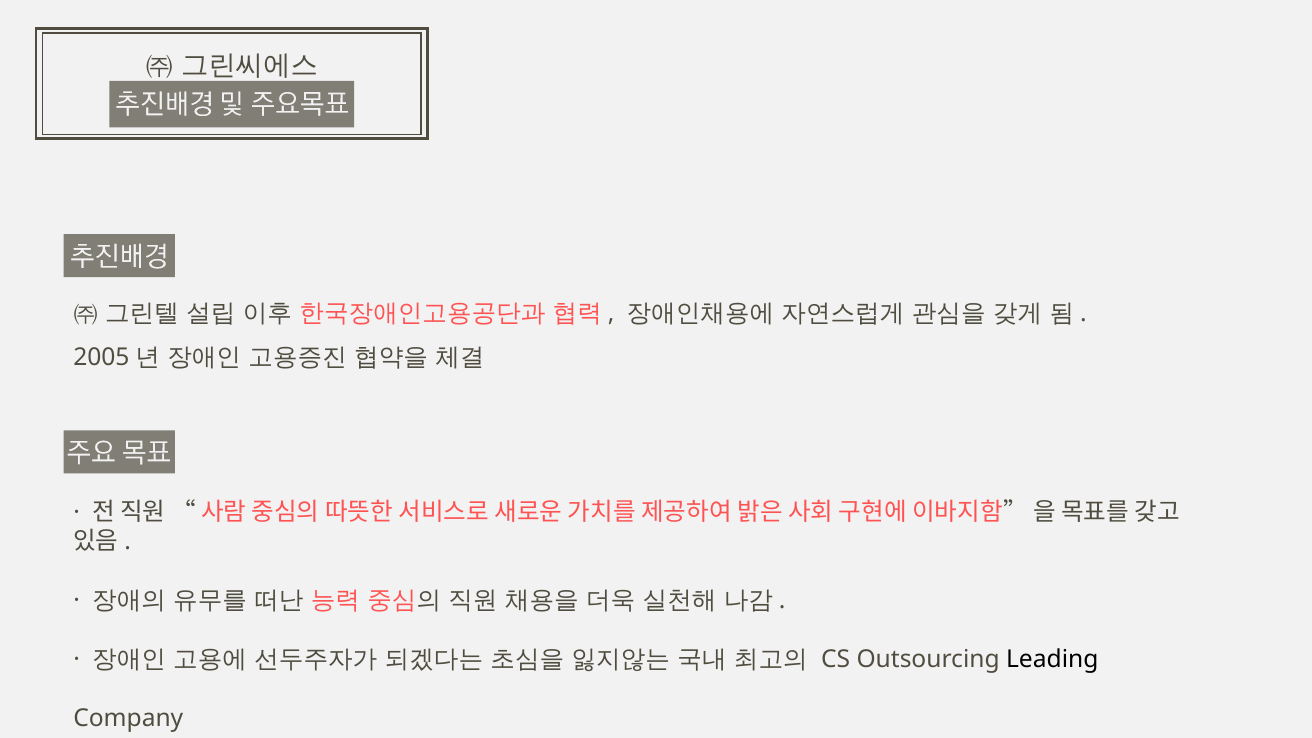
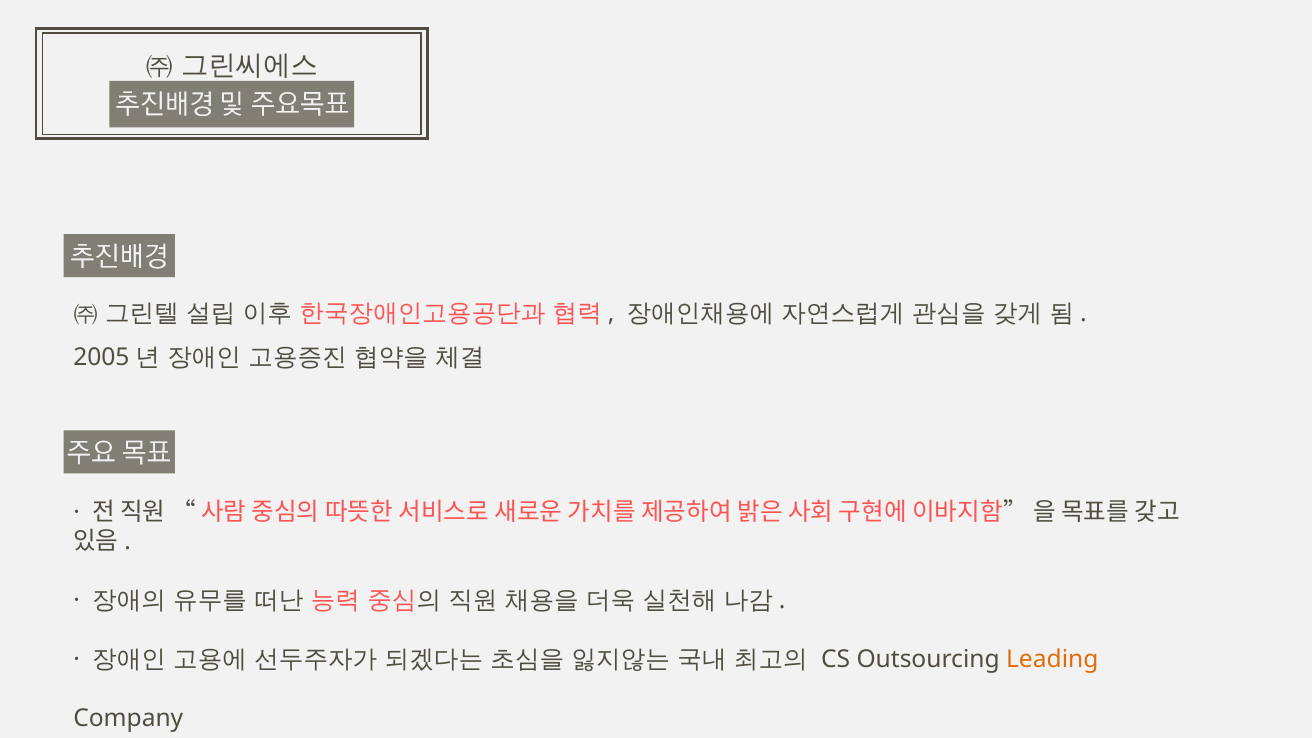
Leading colour: black -> orange (1052, 660)
